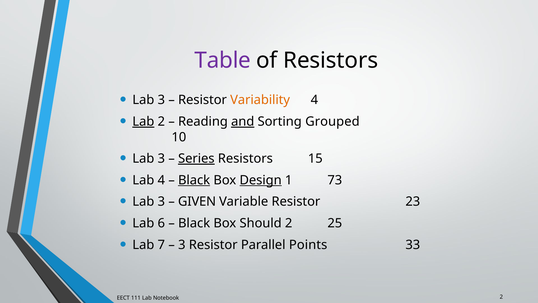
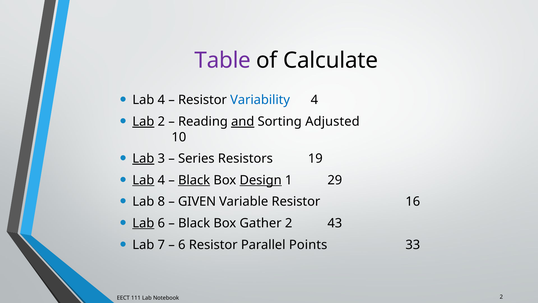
of Resistors: Resistors -> Calculate (331, 60)
3: 3 -> 4 (161, 100)
Variability colour: orange -> blue (260, 100)
Grouped: Grouped -> Adjusted (332, 121)
Lab underline: none -> present (143, 158)
Series underline: present -> none (196, 158)
15: 15 -> 19 (315, 158)
Lab underline: none -> present (143, 180)
73: 73 -> 29 (335, 180)
3: 3 -> 8 (161, 201)
23: 23 -> 16 (413, 201)
Lab underline: none -> present (143, 223)
Should: Should -> Gather (261, 223)
25: 25 -> 43 (335, 223)
3: 3 -> 6 (182, 244)
